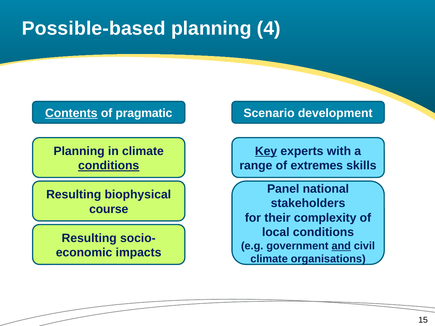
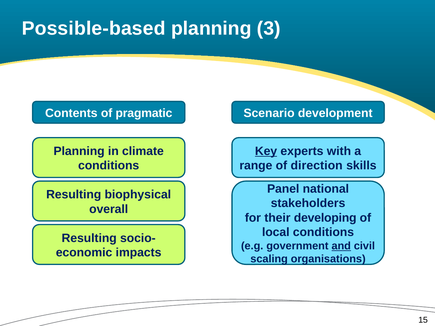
4: 4 -> 3 (269, 29)
Contents underline: present -> none (71, 113)
conditions underline: present -> none (109, 166)
extremes: extremes -> direction (317, 166)
course: course -> overall (109, 209)
complexity: complexity -> developing (325, 218)
climate: climate -> scaling (269, 259)
